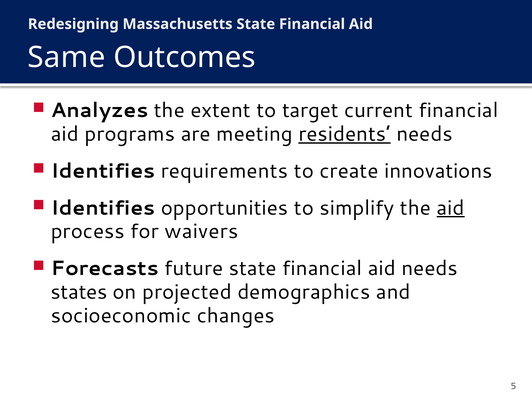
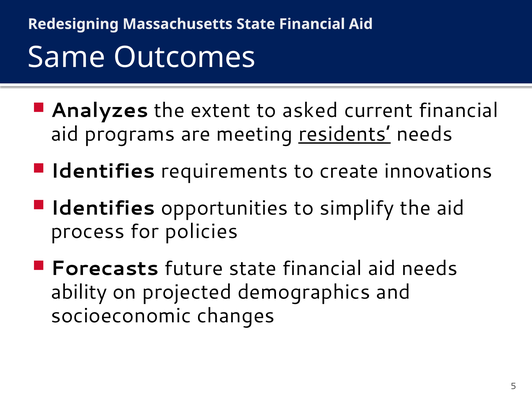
target: target -> asked (310, 110)
aid underline: present -> none (451, 208)
waivers: waivers -> policies (201, 231)
states: states -> ability (79, 292)
